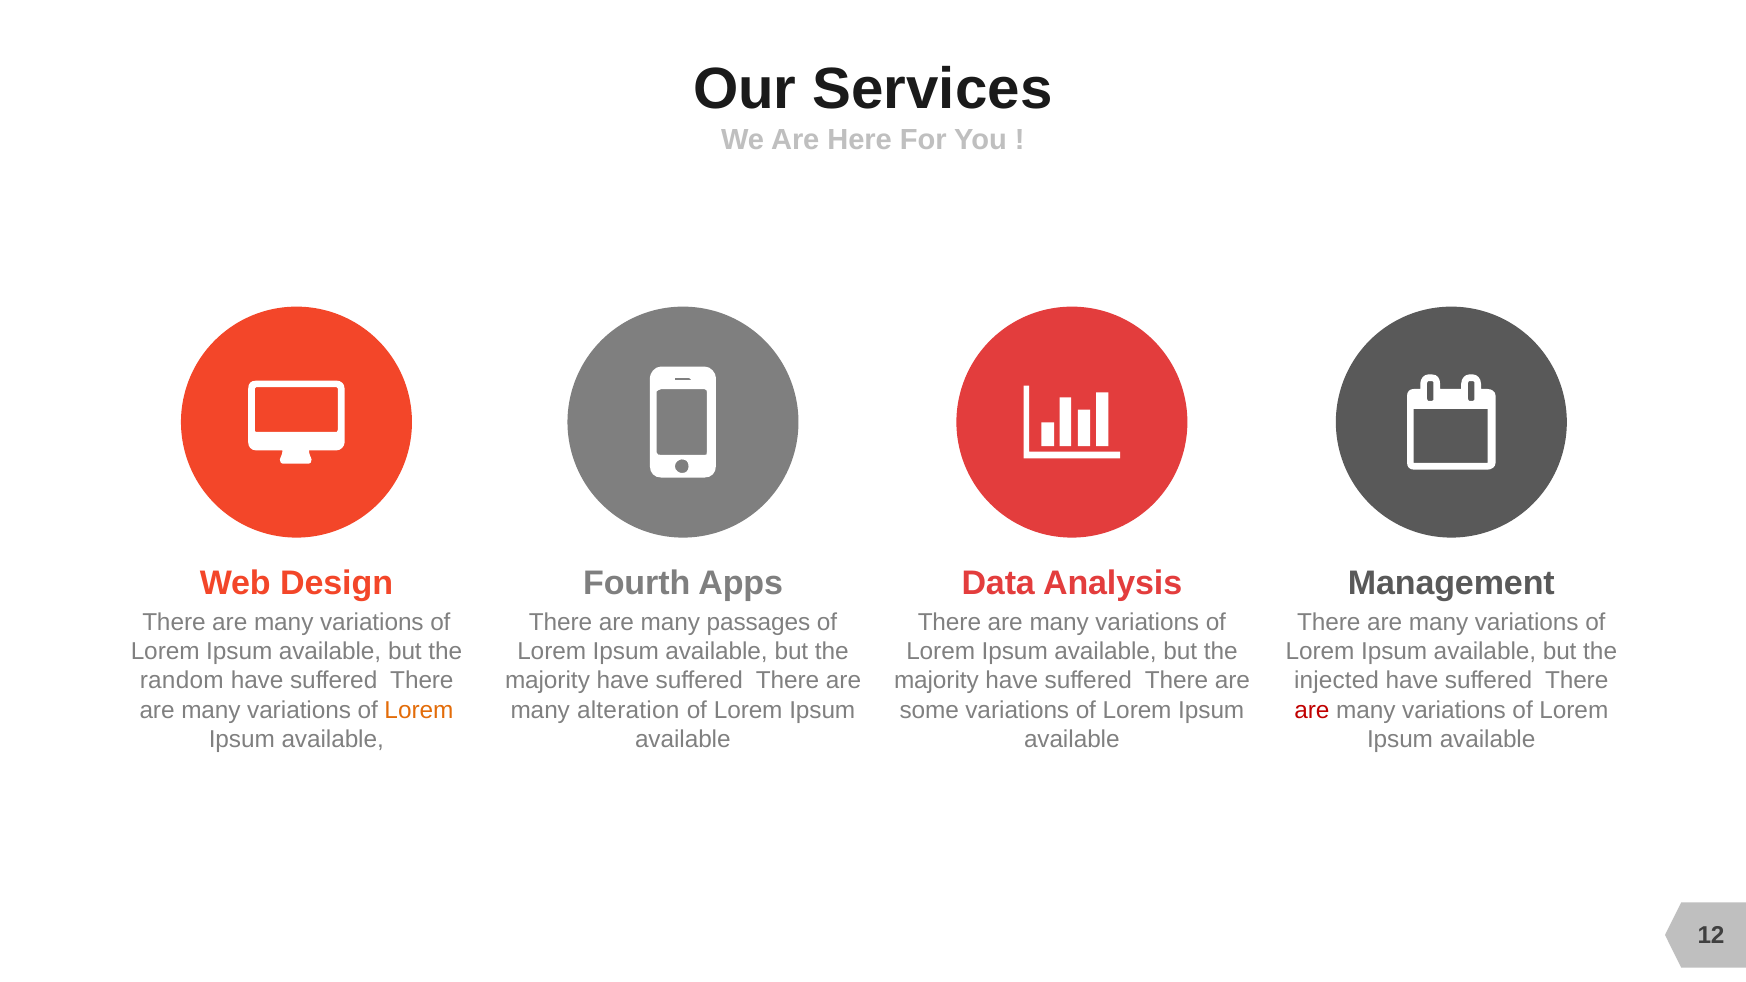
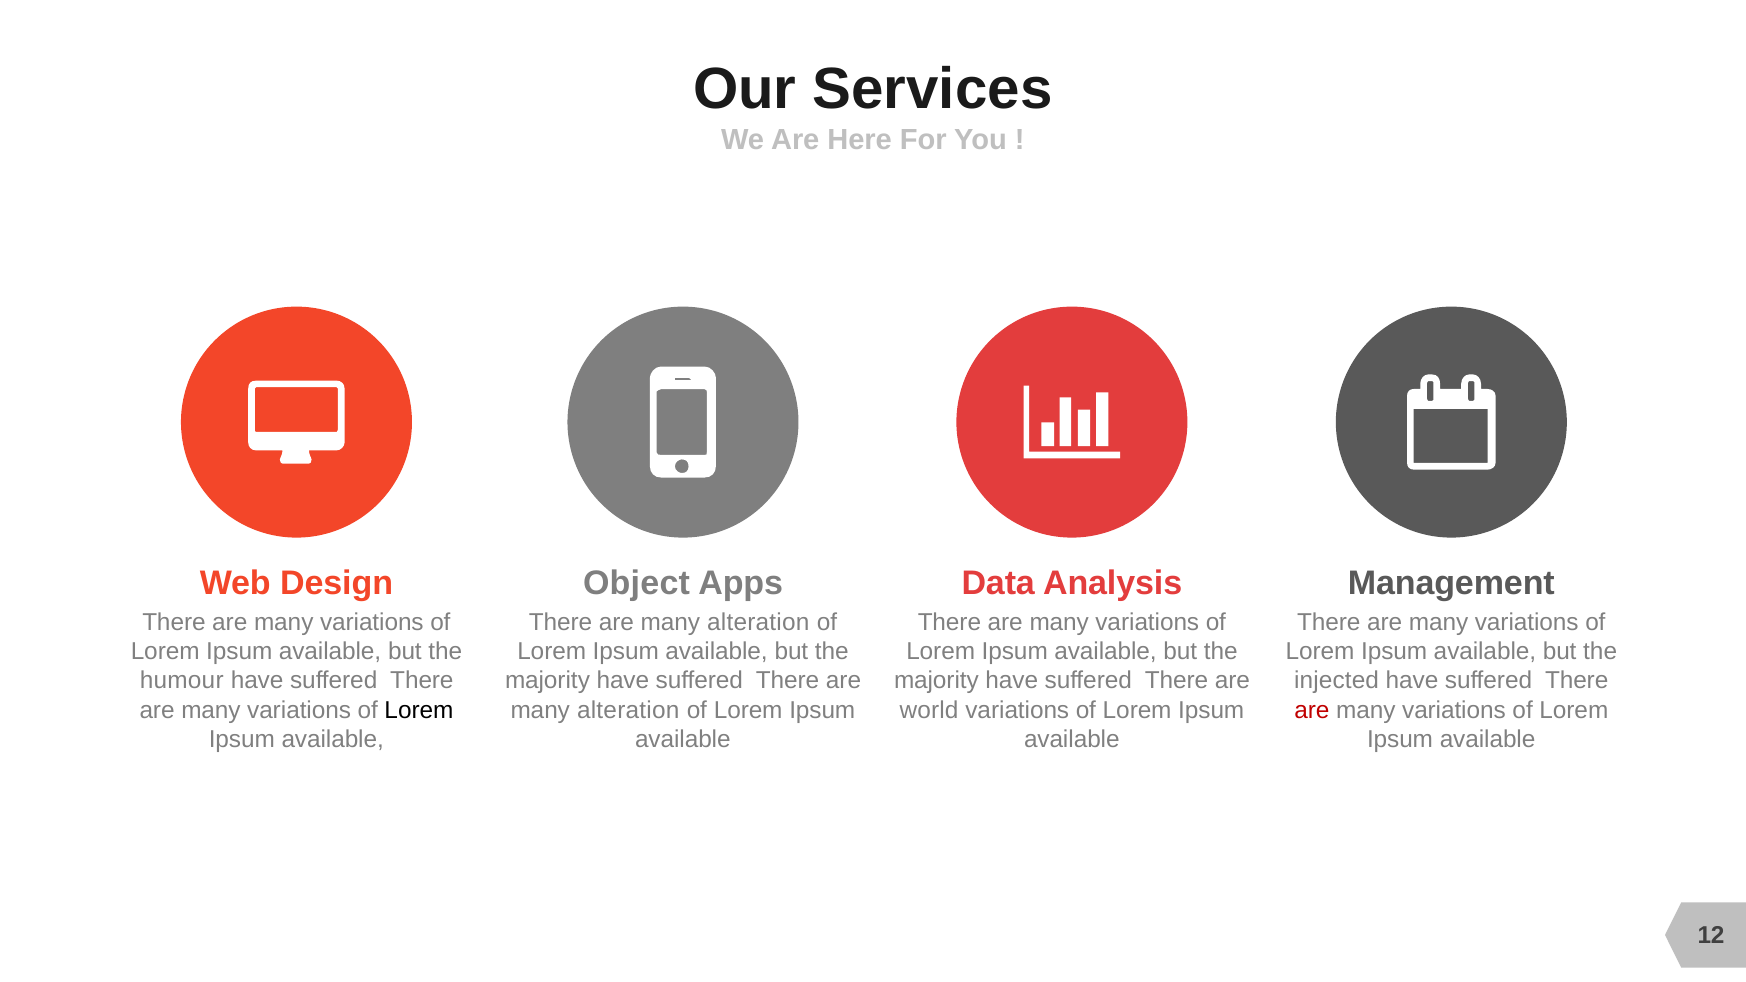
Fourth: Fourth -> Object (637, 584)
passages: passages -> alteration (758, 623)
random: random -> humour (182, 681)
Lorem colour: orange -> black (419, 710)
some: some -> world (929, 710)
